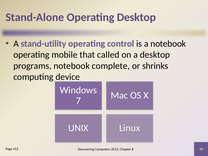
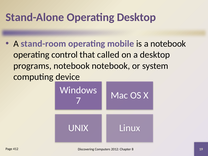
stand-utility: stand-utility -> stand-room (43, 44)
control: control -> mobile (121, 44)
mobile: mobile -> control (65, 55)
notebook complete: complete -> notebook (111, 66)
shrinks: shrinks -> system (155, 66)
